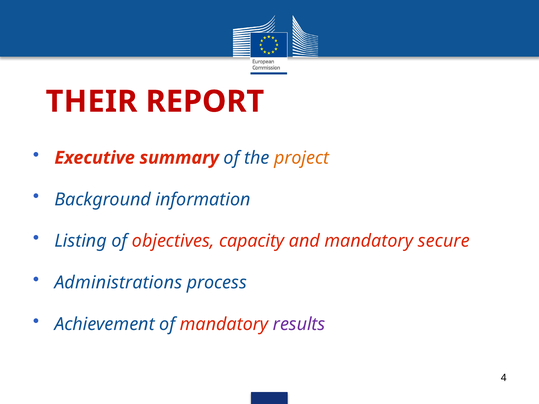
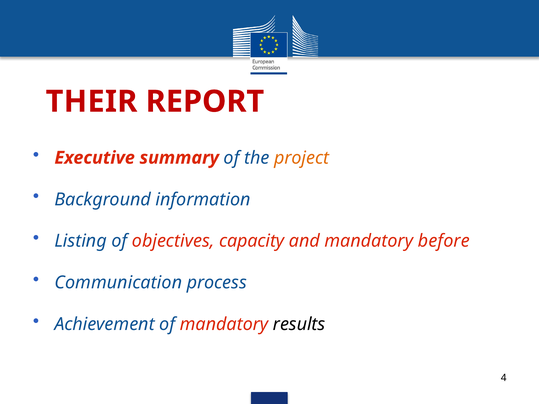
secure: secure -> before (444, 241)
Administrations: Administrations -> Communication (118, 283)
results colour: purple -> black (299, 325)
